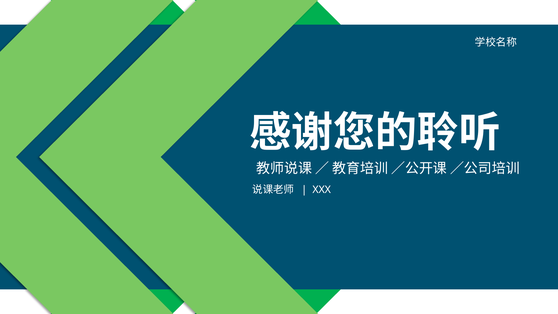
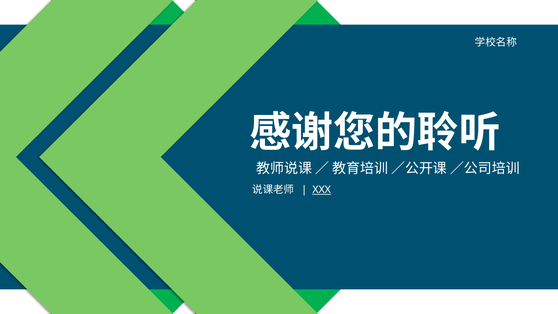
XXX underline: none -> present (322, 190)
